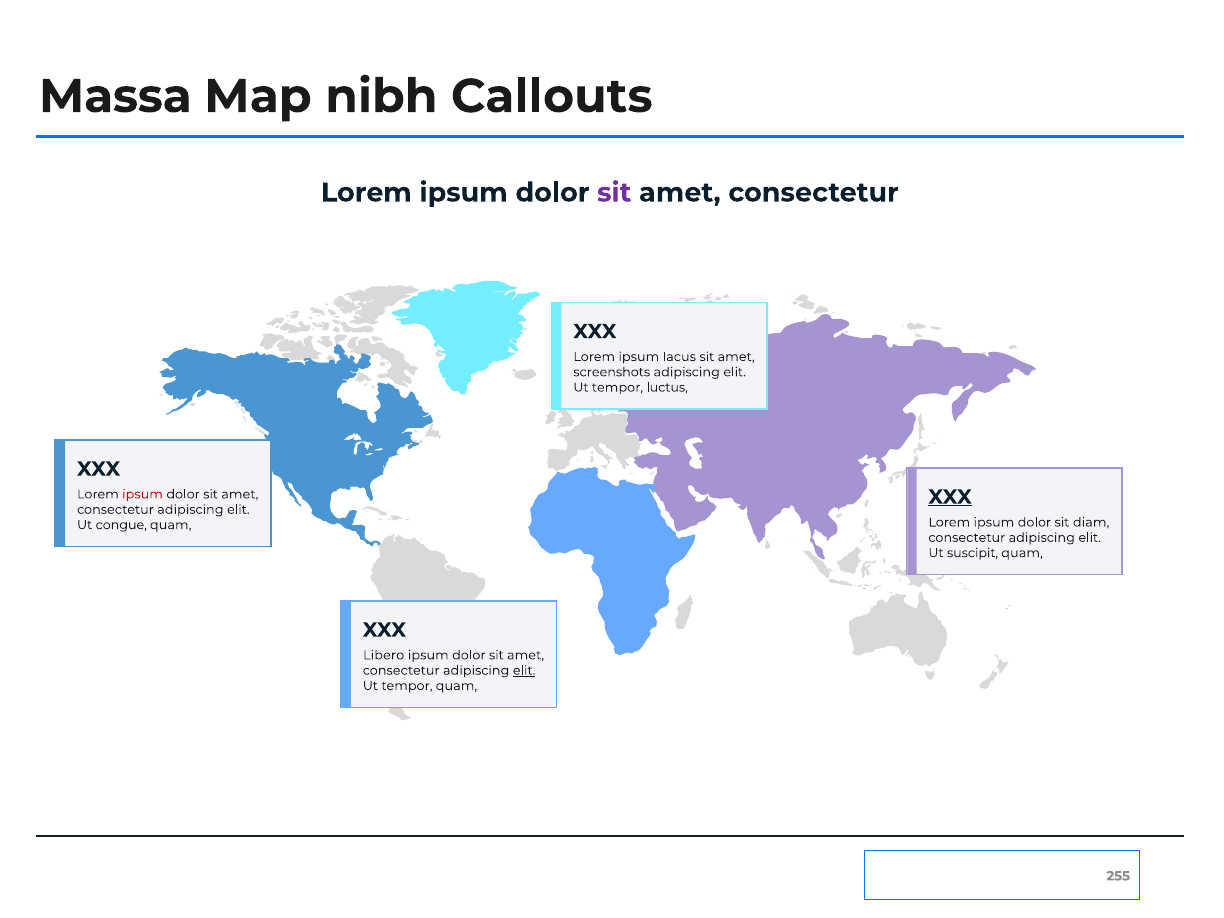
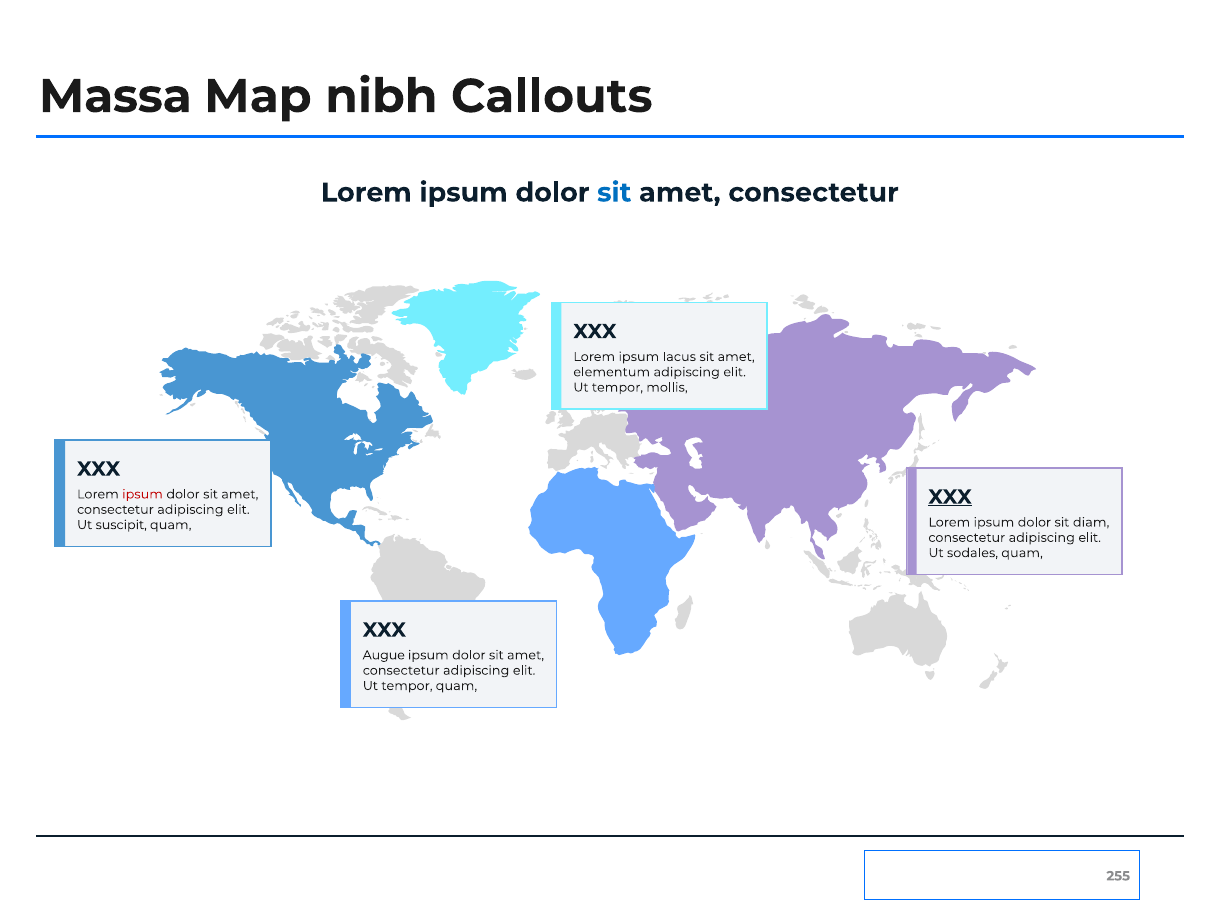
sit colour: purple -> blue (614, 193)
screenshots: screenshots -> elementum (612, 372)
luctus: luctus -> mollis (667, 387)
congue: congue -> suscipit (121, 525)
suscipit: suscipit -> sodales (973, 553)
Libero: Libero -> Augue (384, 655)
elit underline: present -> none (524, 670)
